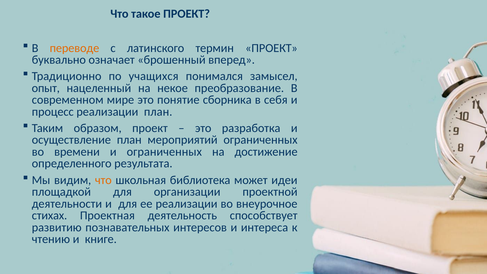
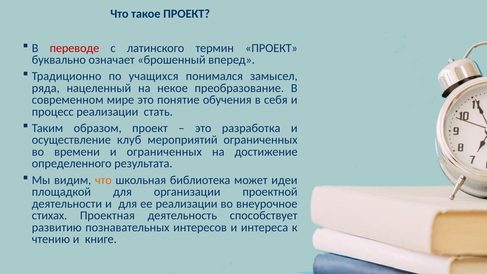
переводе colour: orange -> red (74, 48)
опыт: опыт -> ряда (46, 88)
сборника: сборника -> обучения (227, 100)
реализации план: план -> стать (158, 112)
осуществление план: план -> клуб (129, 140)
